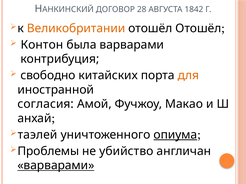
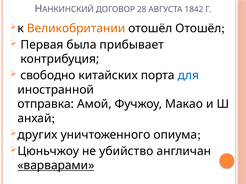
Контон: Контон -> Первая (42, 45)
была варварами: варварами -> прибывает (132, 45)
для colour: orange -> blue (188, 76)
согласия: согласия -> отправка (46, 104)
таэлей: таэлей -> других (37, 135)
опиума underline: present -> none (175, 135)
Проблемы: Проблемы -> Цюньчжоу (48, 151)
